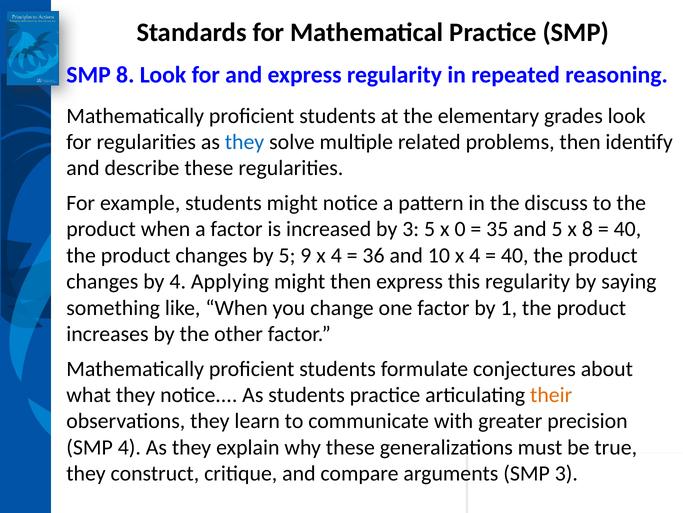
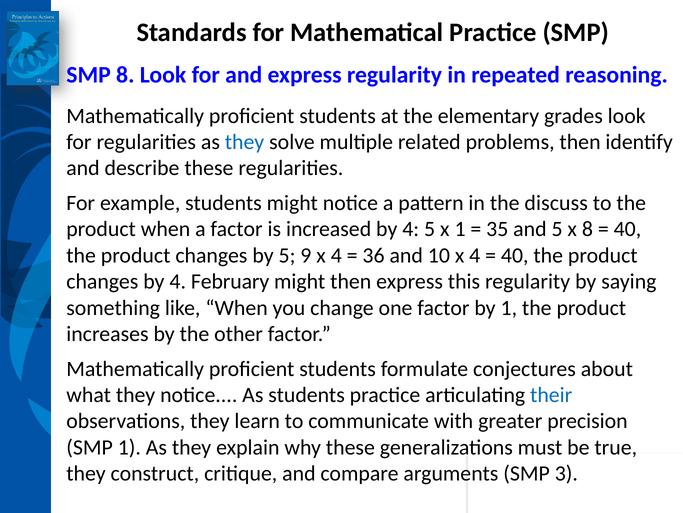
increased by 3: 3 -> 4 (411, 229)
x 0: 0 -> 1 (460, 229)
Applying: Applying -> February (230, 281)
their colour: orange -> blue (551, 394)
SMP 4: 4 -> 1 (129, 447)
